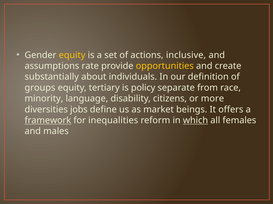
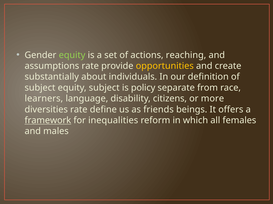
equity colour: yellow -> light green (72, 55)
inclusive: inclusive -> reaching (186, 55)
groups: groups -> subject (40, 88)
equity tertiary: tertiary -> subject (104, 88)
minority: minority -> learners (44, 99)
diversities jobs: jobs -> rate (79, 110)
market: market -> friends (159, 110)
which underline: present -> none (195, 121)
